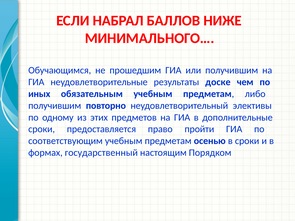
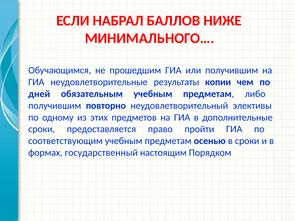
доске: доске -> копии (218, 82)
иных: иных -> дней (39, 94)
